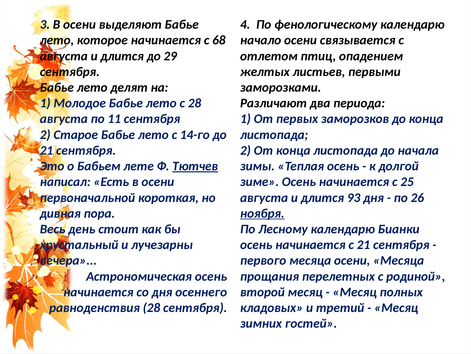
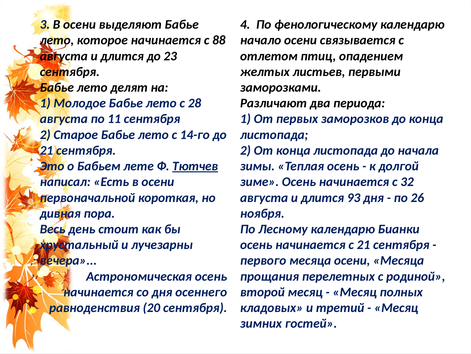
68: 68 -> 88 (219, 40)
29: 29 -> 23 (170, 56)
25: 25 -> 32 (407, 182)
ноября underline: present -> none (262, 213)
равноденствия 28: 28 -> 20 (151, 307)
